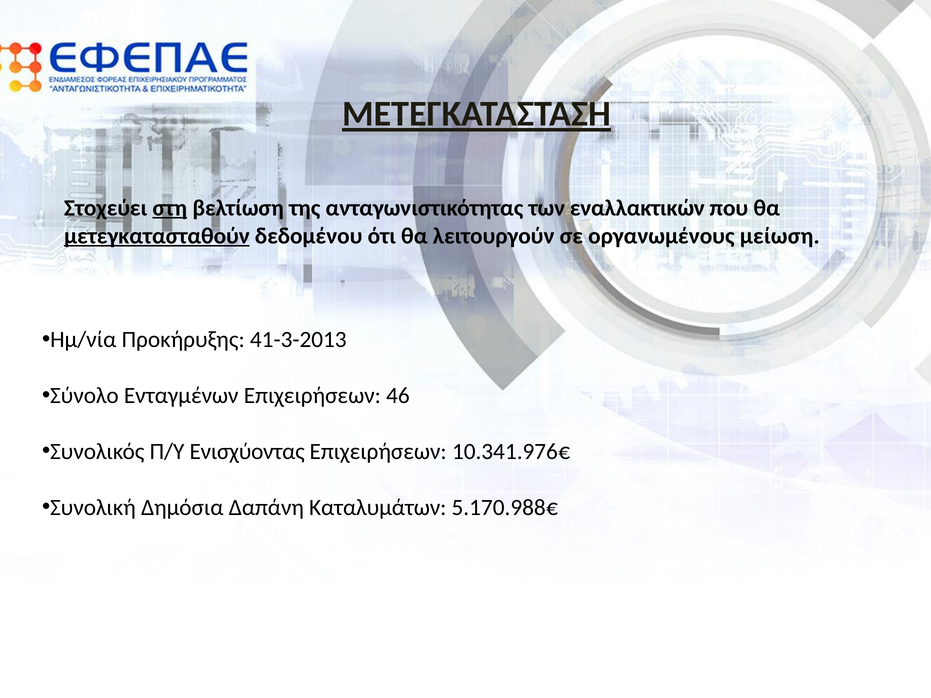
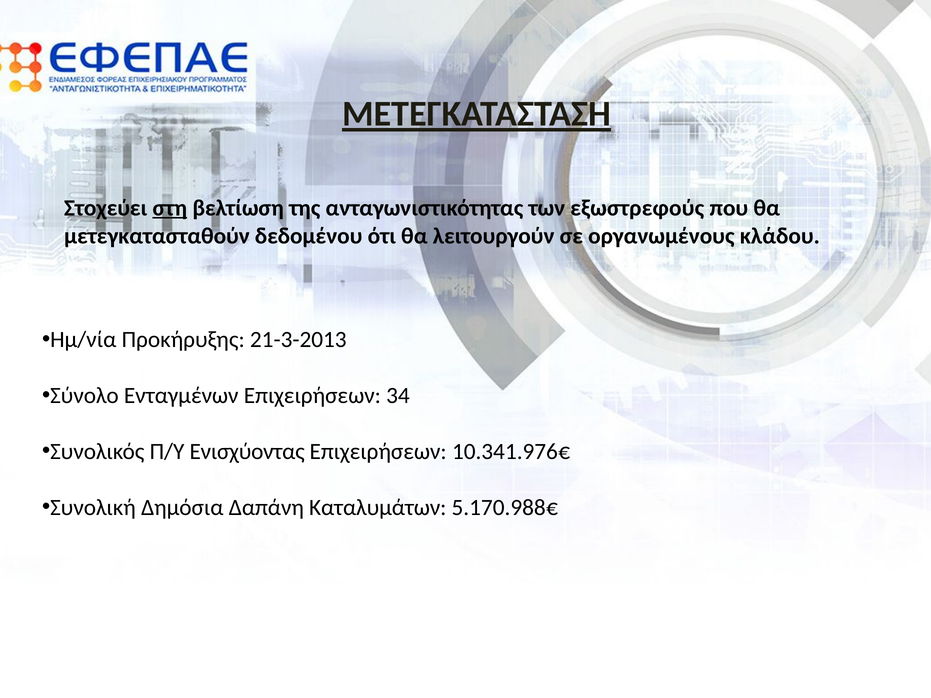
εναλλακτικών: εναλλακτικών -> εξωστρεφούς (637, 208)
μετεγκατασταθούν underline: present -> none (157, 236)
μείωση: μείωση -> κλάδου (780, 236)
41-3-2013: 41-3-2013 -> 21-3-2013 (298, 340)
46: 46 -> 34 (398, 396)
